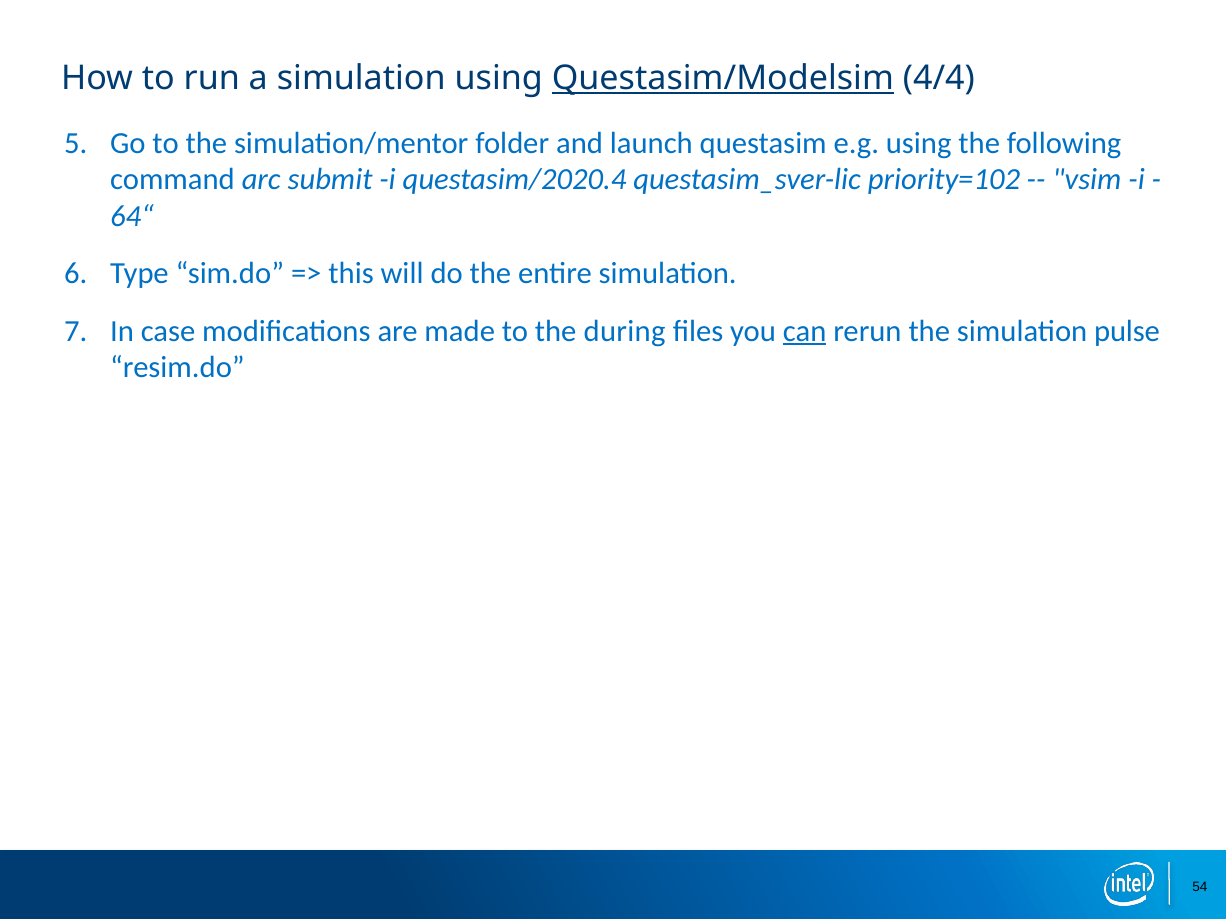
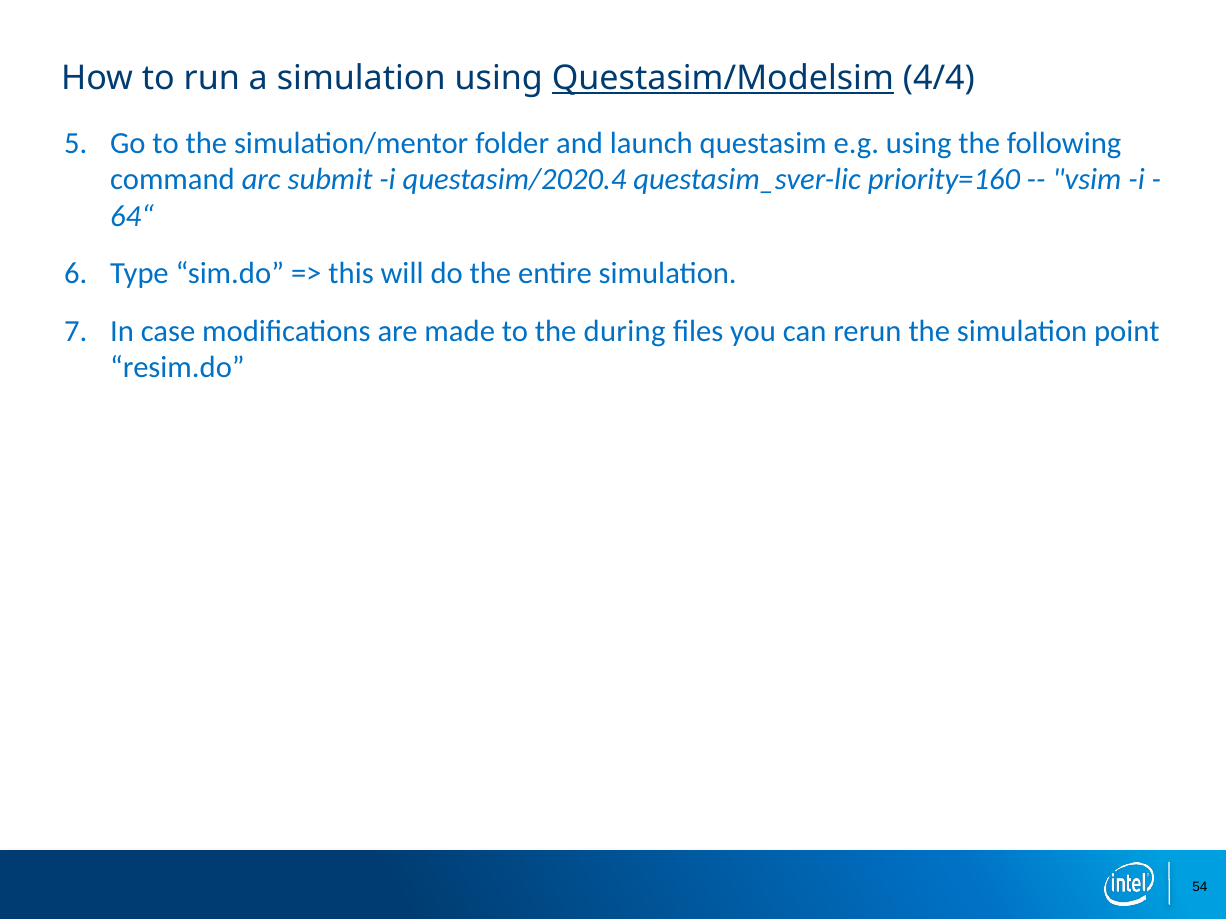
priority=102: priority=102 -> priority=160 (944, 180)
can underline: present -> none (805, 331)
pulse: pulse -> point (1127, 331)
